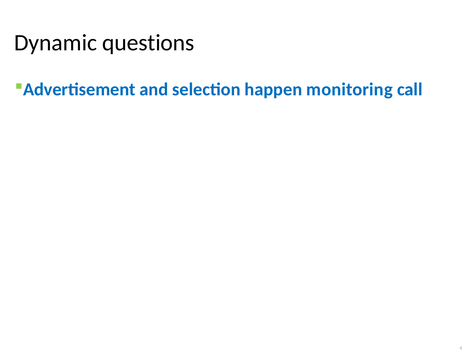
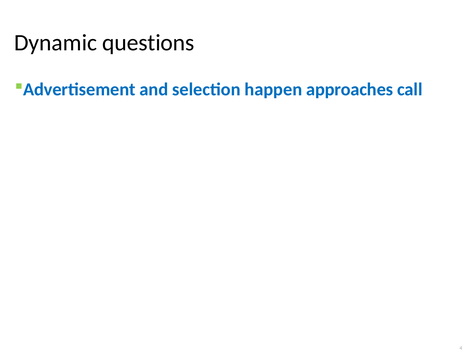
monitoring: monitoring -> approaches (350, 89)
